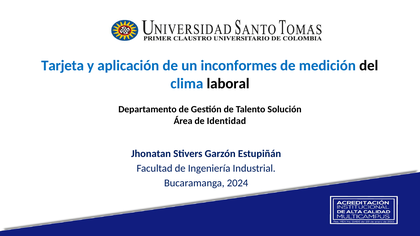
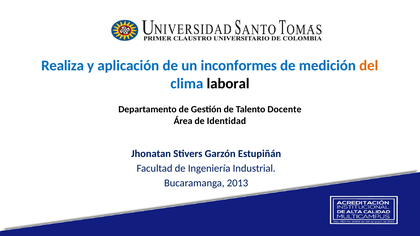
Tarjeta: Tarjeta -> Realiza (63, 66)
del colour: black -> orange (369, 66)
Solución: Solución -> Docente (284, 109)
2024: 2024 -> 2013 (238, 183)
